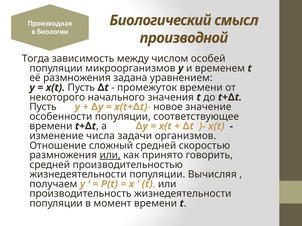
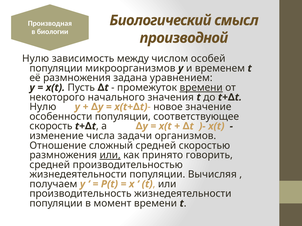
Тогда: Тогда -> Нулю (36, 59)
времени underline: none -> present (201, 88)
Пусть: Пусть -> Нулю (43, 107)
времени: времени -> скорость (51, 126)
